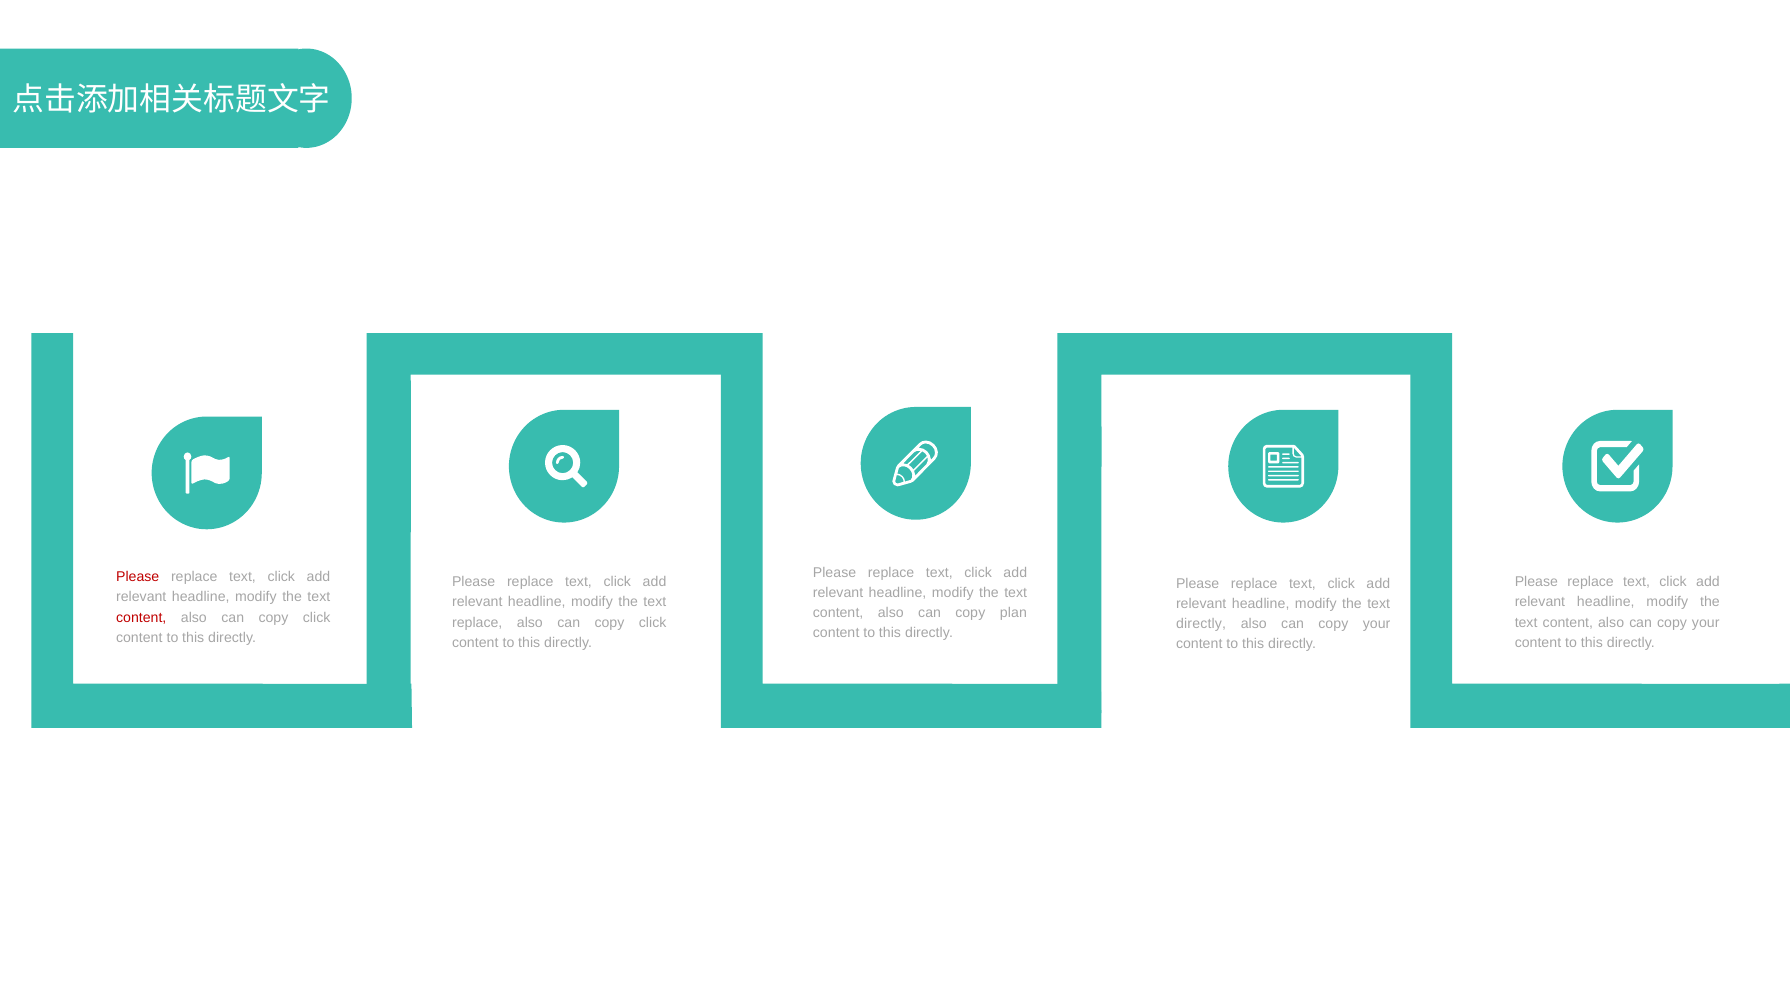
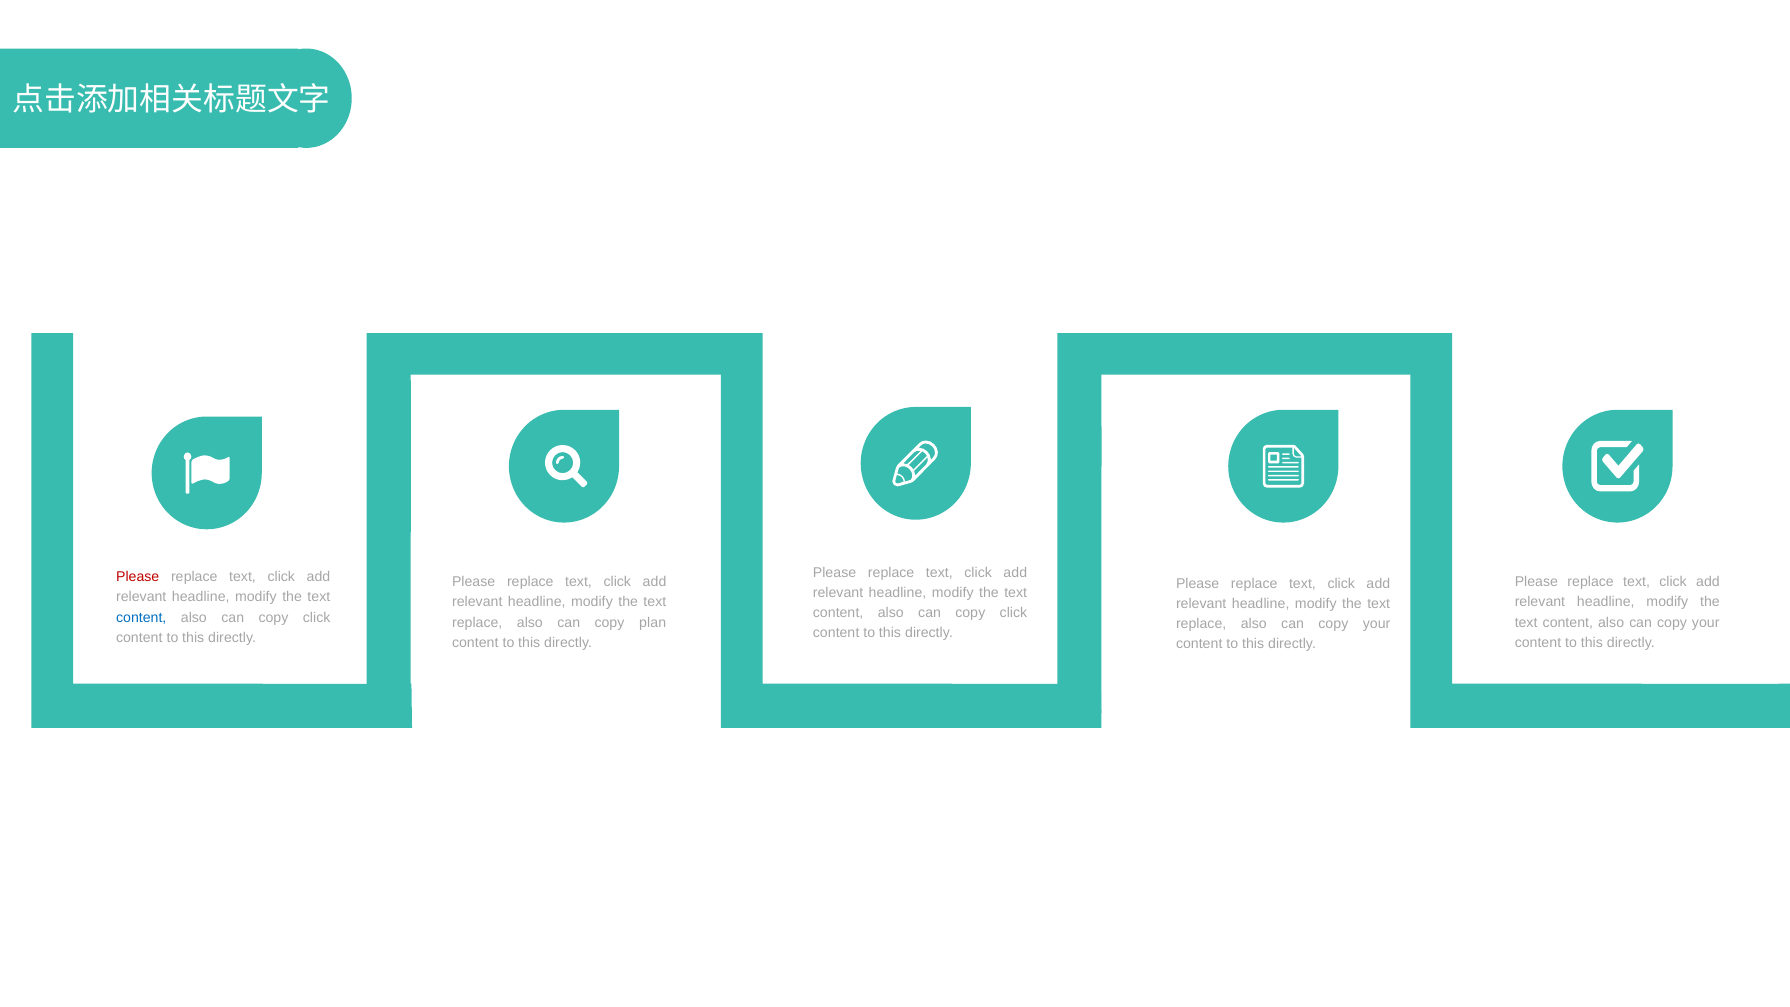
plan: plan -> click (1013, 613)
content colour: red -> blue (141, 617)
click: click -> plan (653, 622)
directly: directly -> replace (1201, 624)
